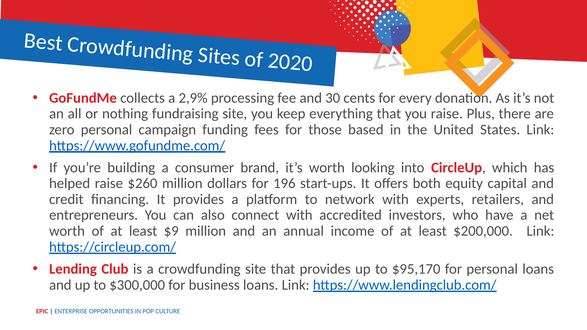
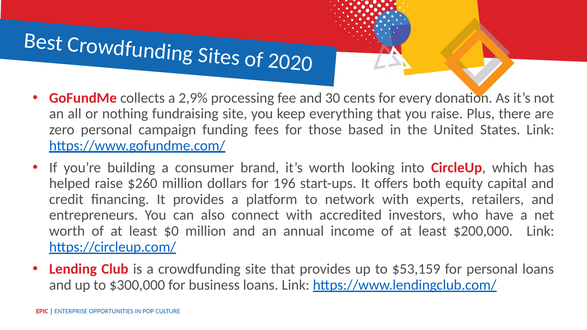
$9: $9 -> $0 (171, 231)
$95,170: $95,170 -> $53,159 (416, 269)
